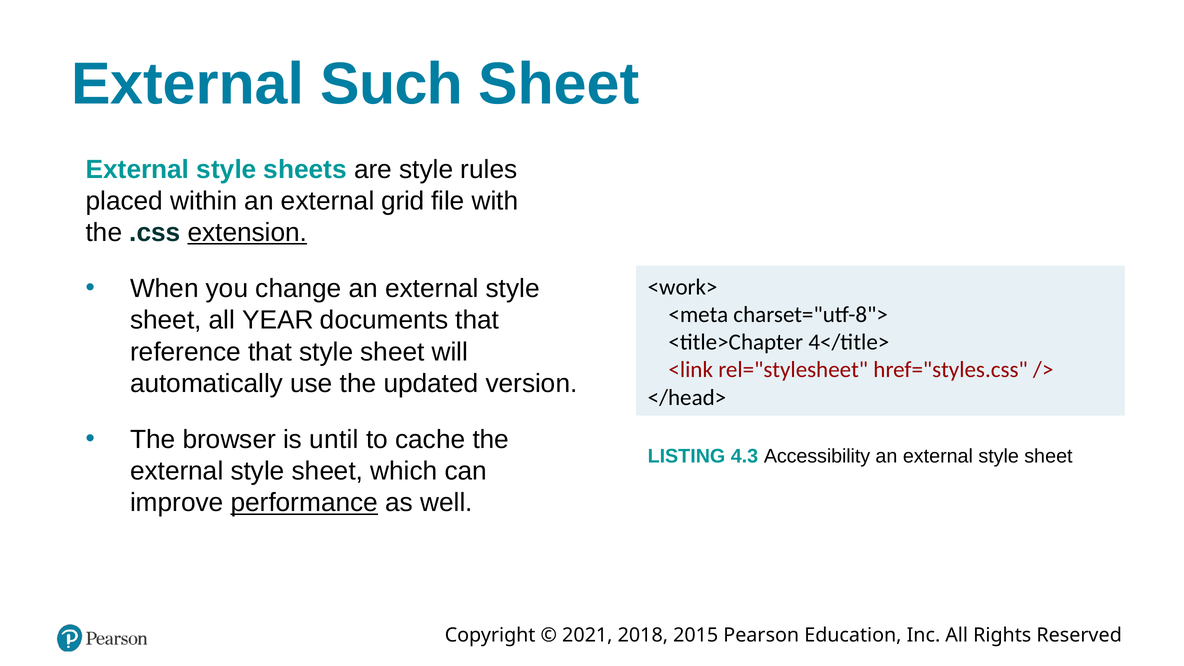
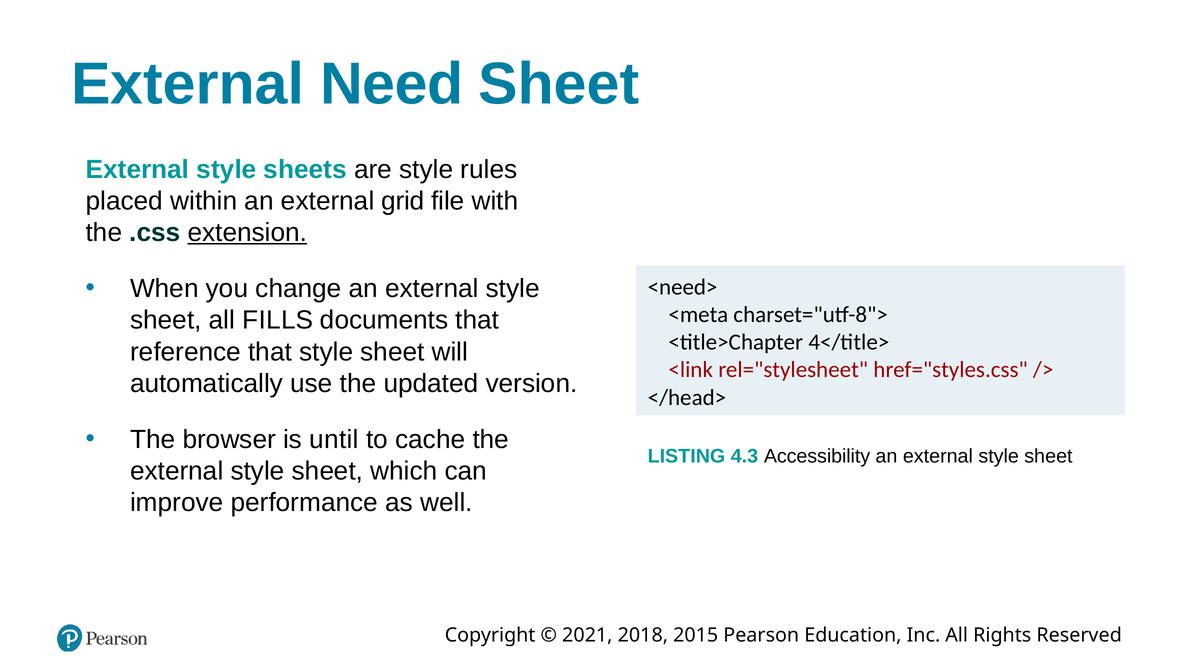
Such: Such -> Need (392, 84)
<work>: <work> -> <need> (683, 287)
YEAR: YEAR -> FILLS (278, 320)
performance underline: present -> none (304, 503)
